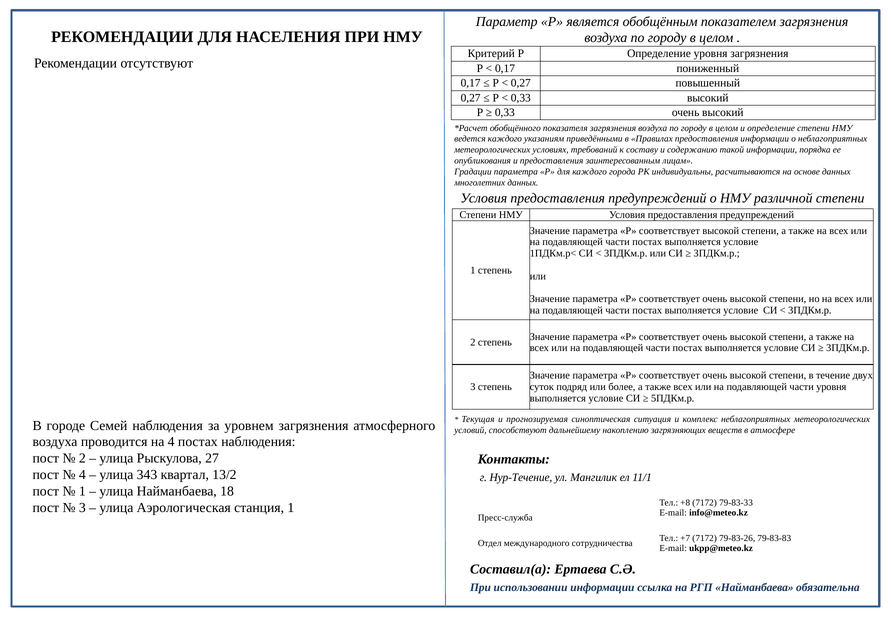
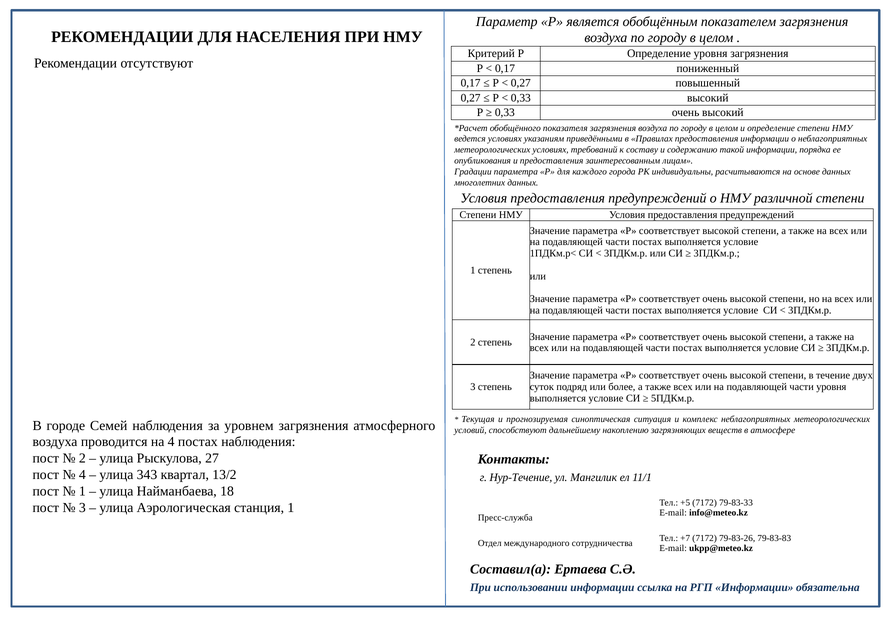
ведется каждого: каждого -> условиях (505, 139)
+8: +8 -> +5 (685, 502)
РГП Найманбаева: Найманбаева -> Информации (754, 587)
